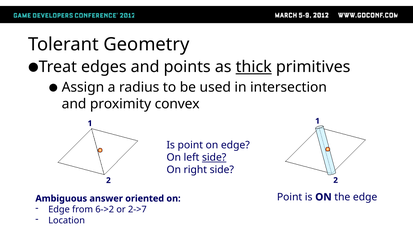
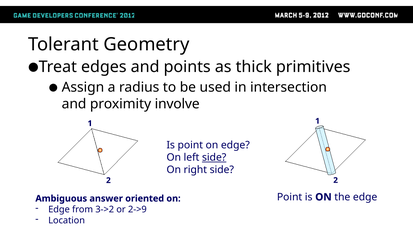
thick underline: present -> none (254, 67)
convex: convex -> involve (177, 104)
6->2: 6->2 -> 3->2 (105, 210)
2->7: 2->7 -> 2->9 (137, 210)
